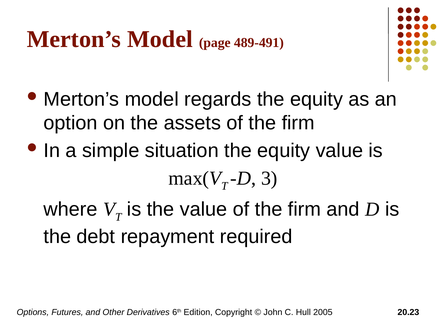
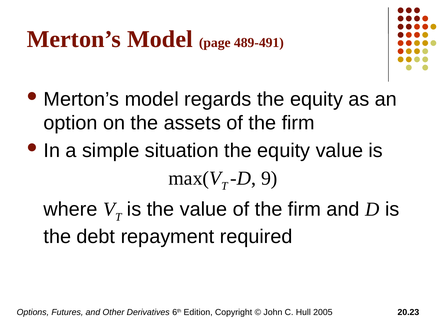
3: 3 -> 9 (269, 179)
